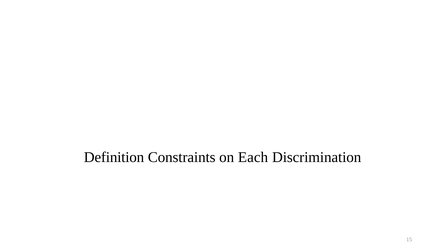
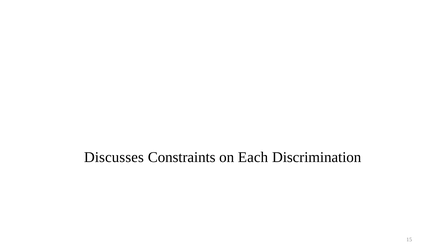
Definition: Definition -> Discusses (114, 157)
